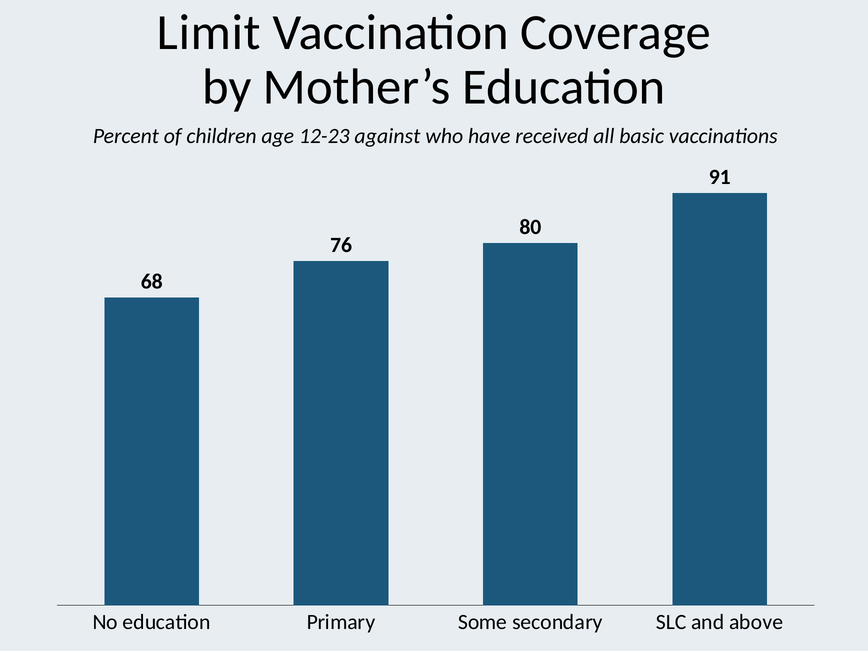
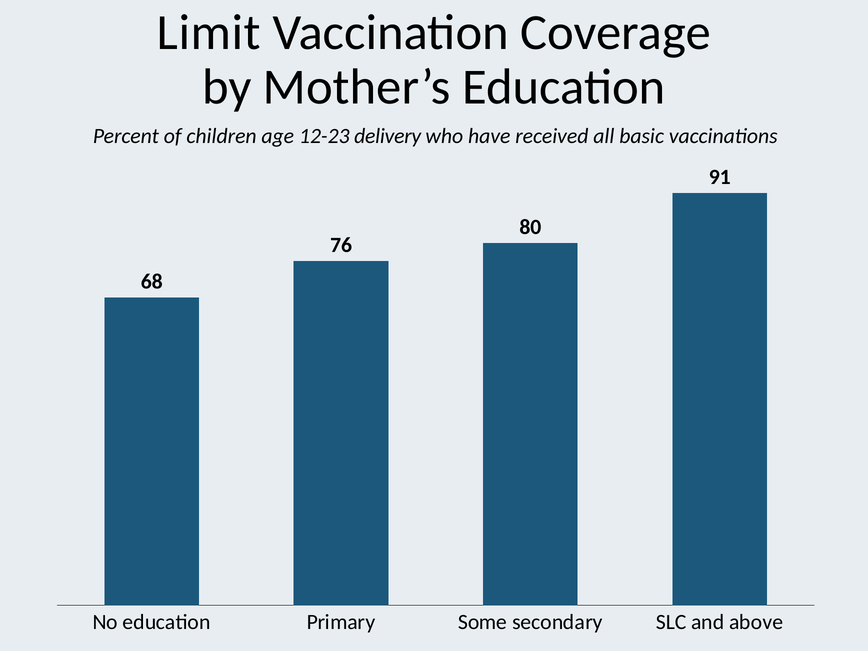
against: against -> delivery (388, 136)
